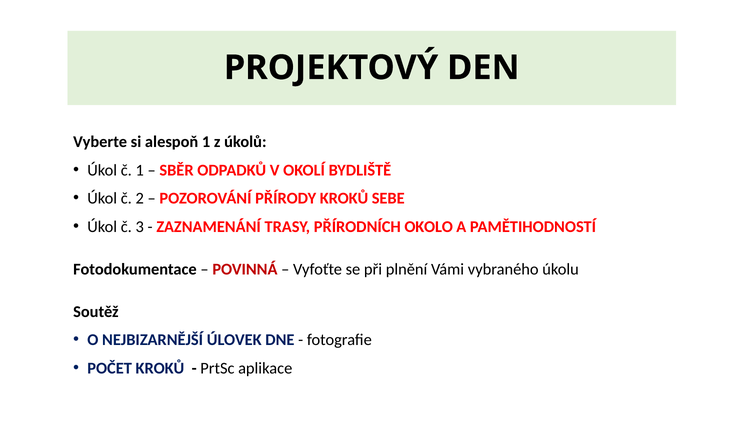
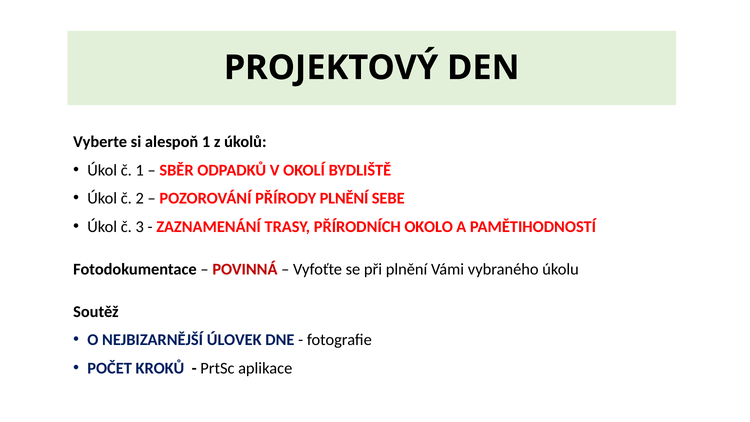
PŘÍRODY KROKŮ: KROKŮ -> PLNĚNÍ (344, 198)
